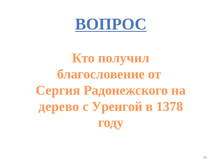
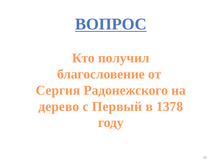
Уренгой: Уренгой -> Первый (117, 106)
